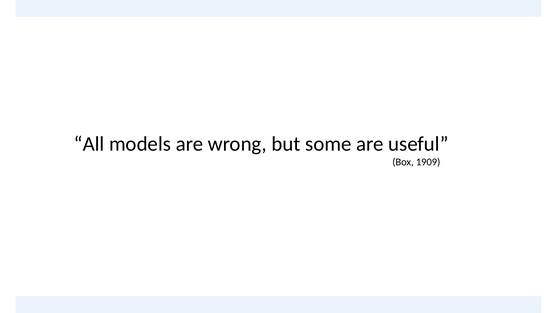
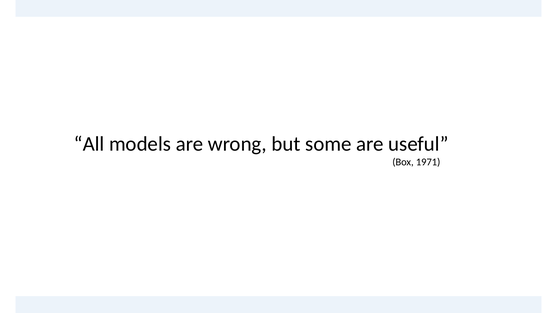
1909: 1909 -> 1971 (428, 162)
